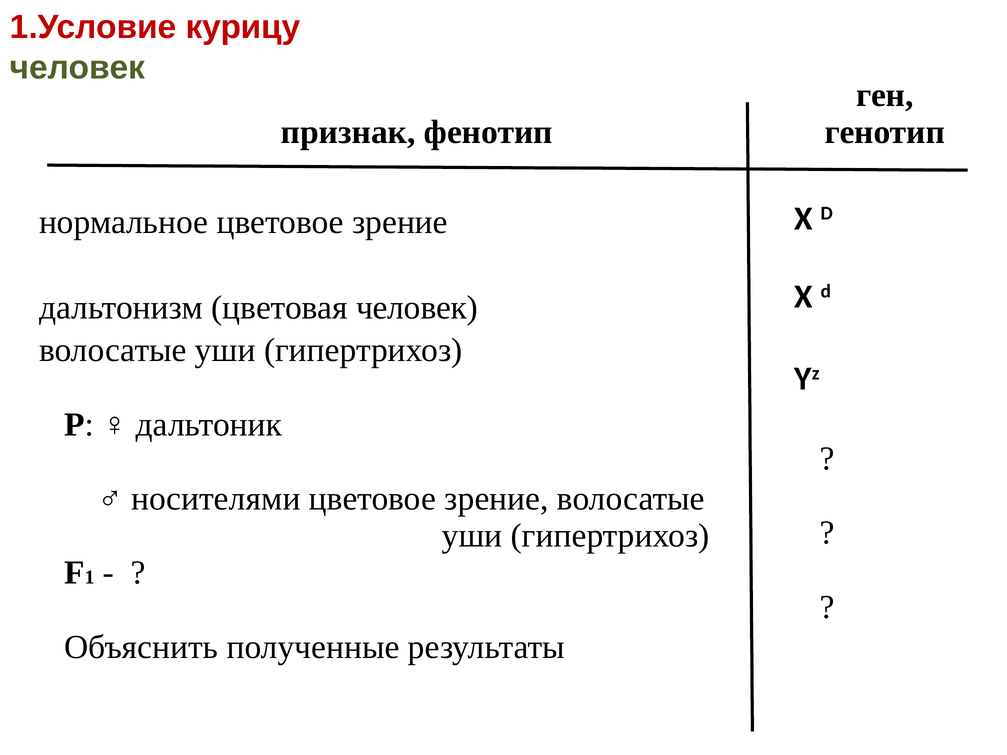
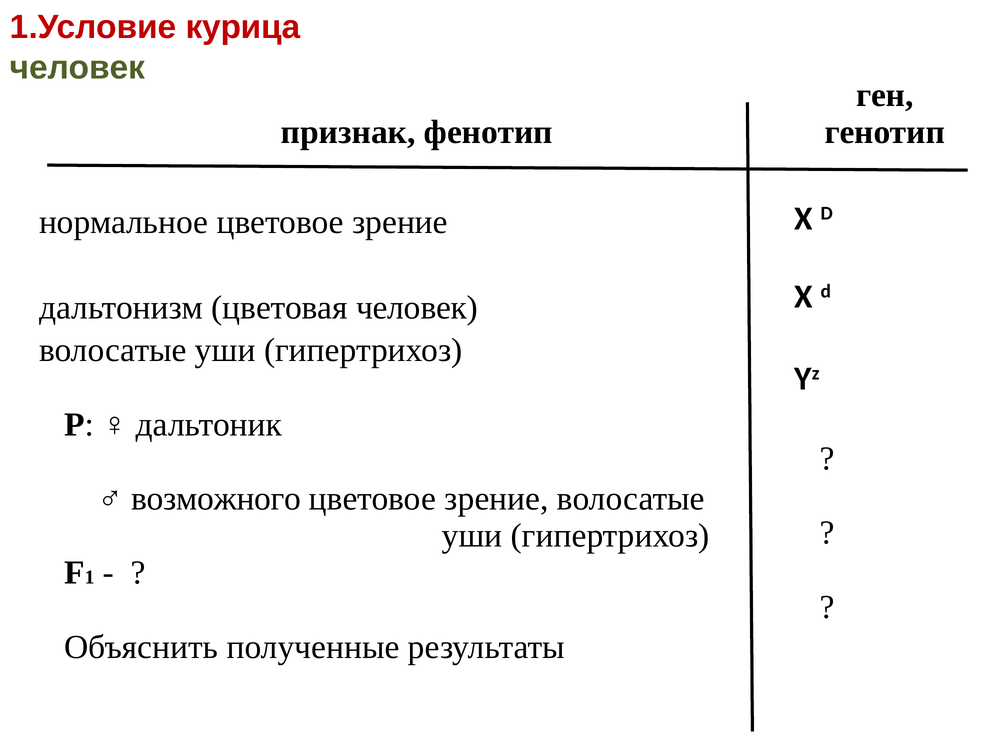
курицу: курицу -> курица (243, 27)
носителями: носителями -> возможного (216, 499)
